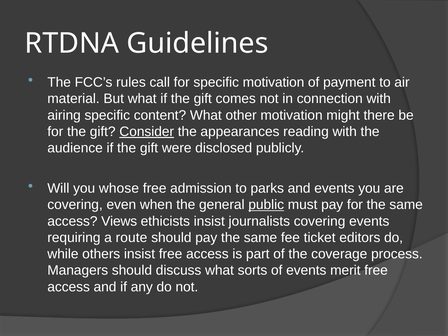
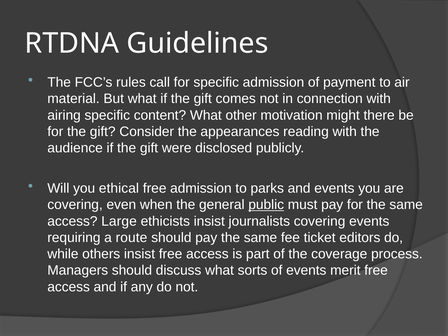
specific motivation: motivation -> admission (273, 82)
Consider underline: present -> none (147, 132)
whose: whose -> ethical (119, 188)
Views: Views -> Large (119, 221)
